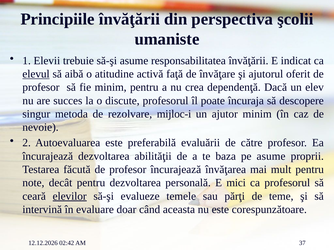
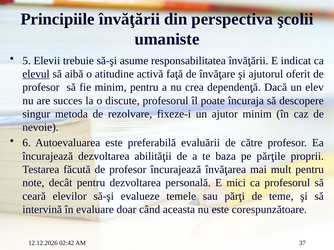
1: 1 -> 5 (27, 61)
mijloc-i: mijloc-i -> fixeze-i (174, 114)
2: 2 -> 6 (27, 143)
pe asume: asume -> părţile (271, 156)
elevilor underline: present -> none (70, 197)
